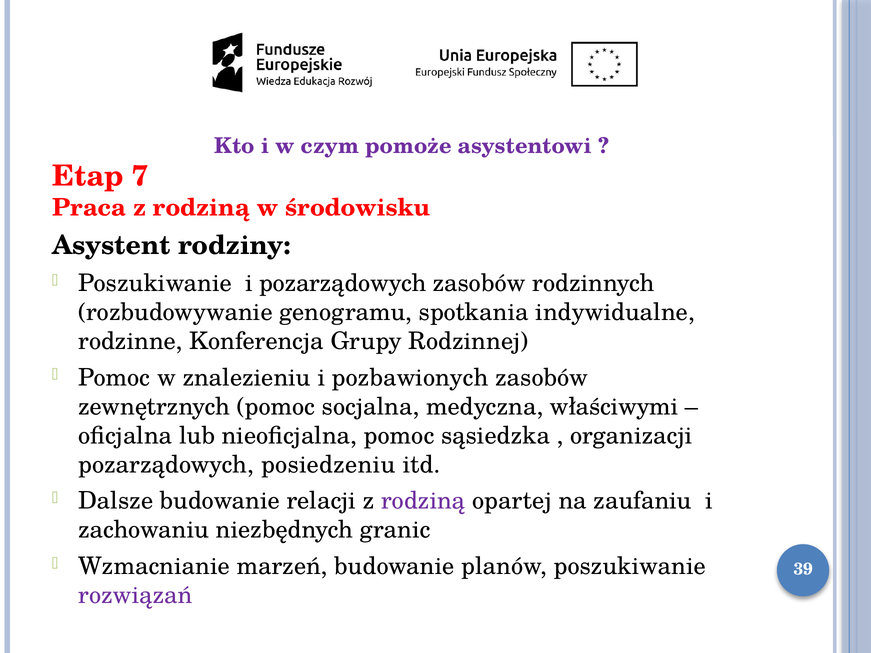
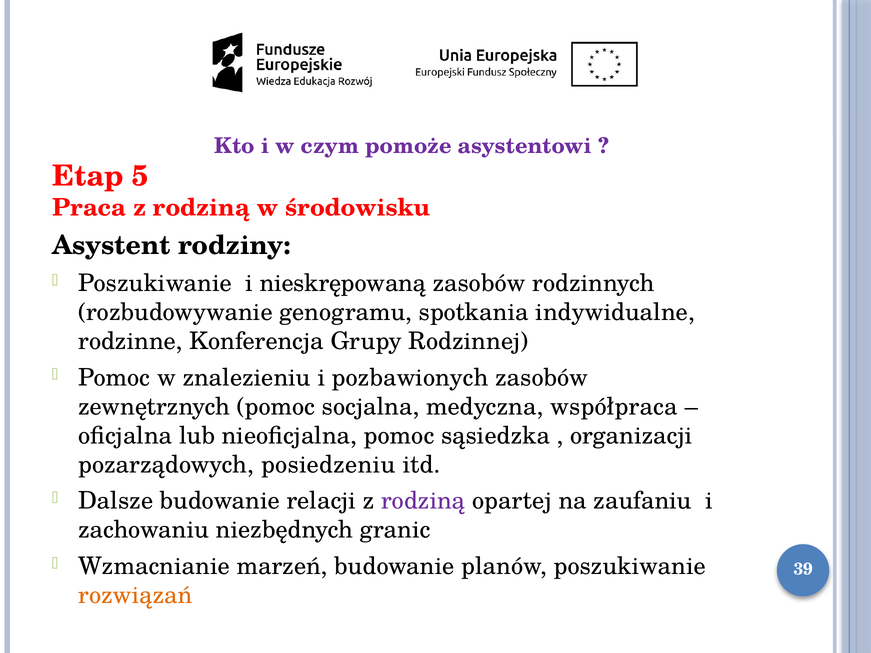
7: 7 -> 5 (140, 176)
i pozarządowych: pozarządowych -> nieskrępowaną (343, 283)
właściwymi: właściwymi -> współpraca (614, 407)
rozwiązań colour: purple -> orange (135, 596)
